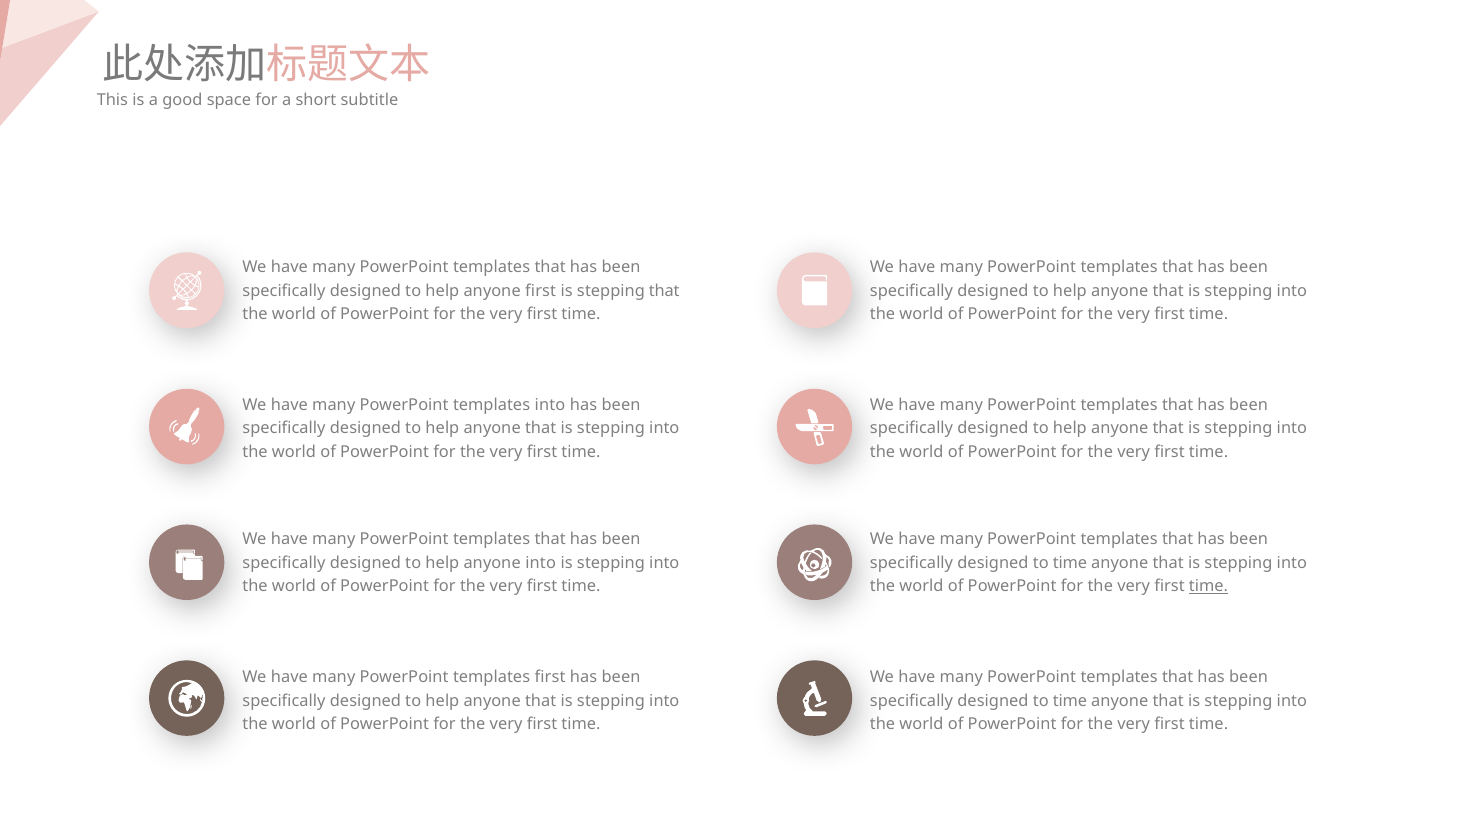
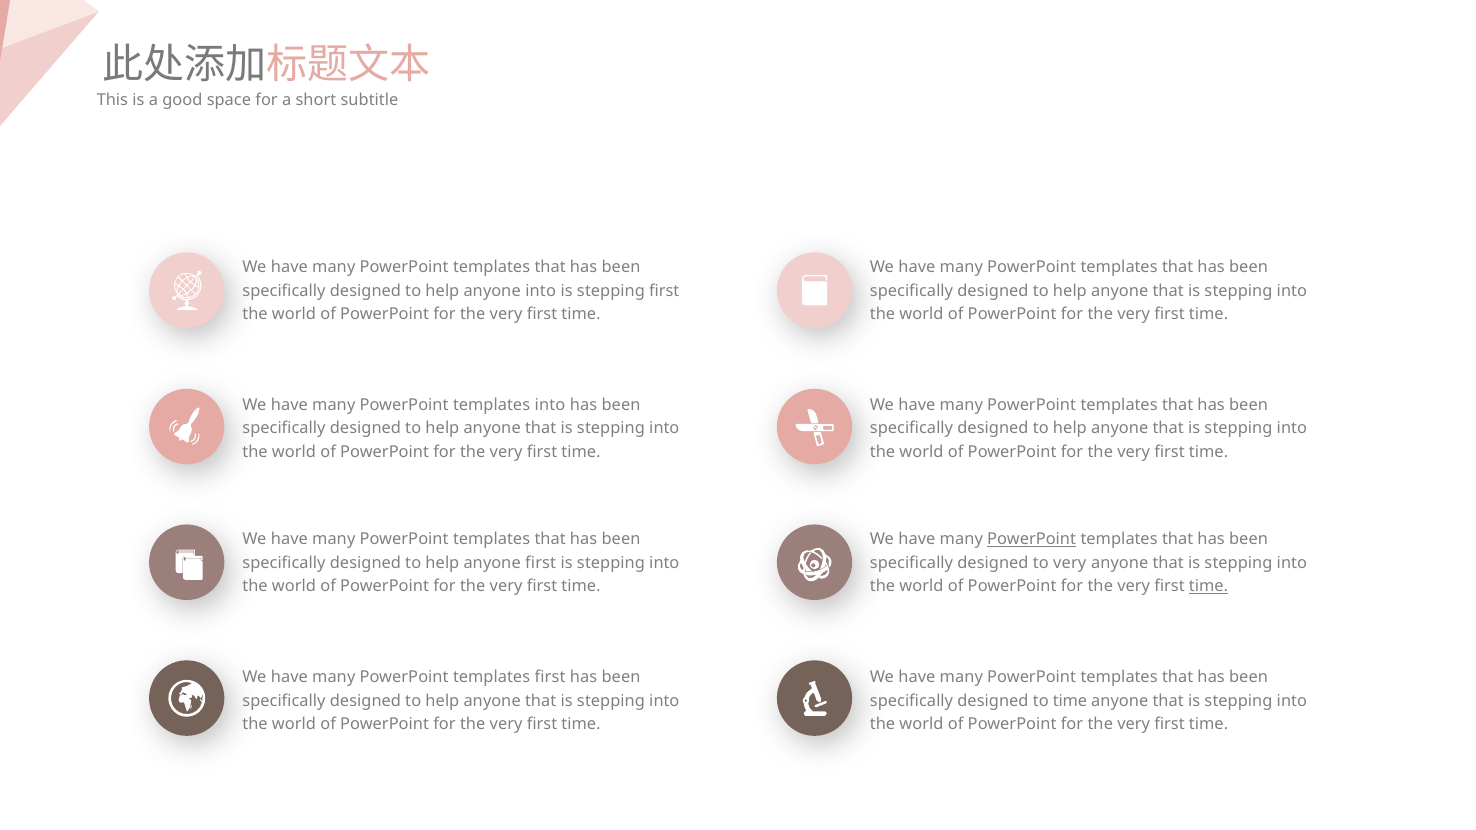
anyone first: first -> into (541, 291)
stepping that: that -> first (664, 291)
PowerPoint underline: none -> present (1032, 539)
anyone into: into -> first (541, 563)
time: time -> very (1070, 563)
